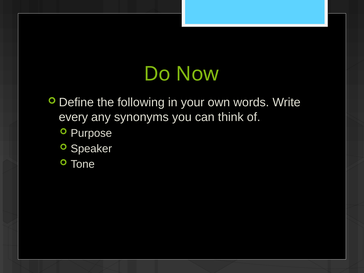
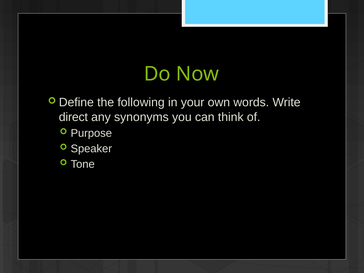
every: every -> direct (73, 117)
